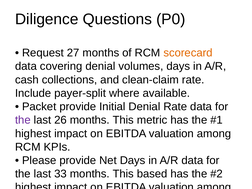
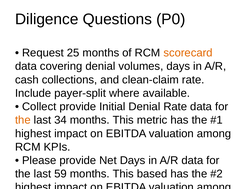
27: 27 -> 25 (73, 53)
Packet: Packet -> Collect (39, 107)
the colour: purple -> orange (23, 120)
26: 26 -> 34 (61, 120)
33: 33 -> 59 (61, 174)
